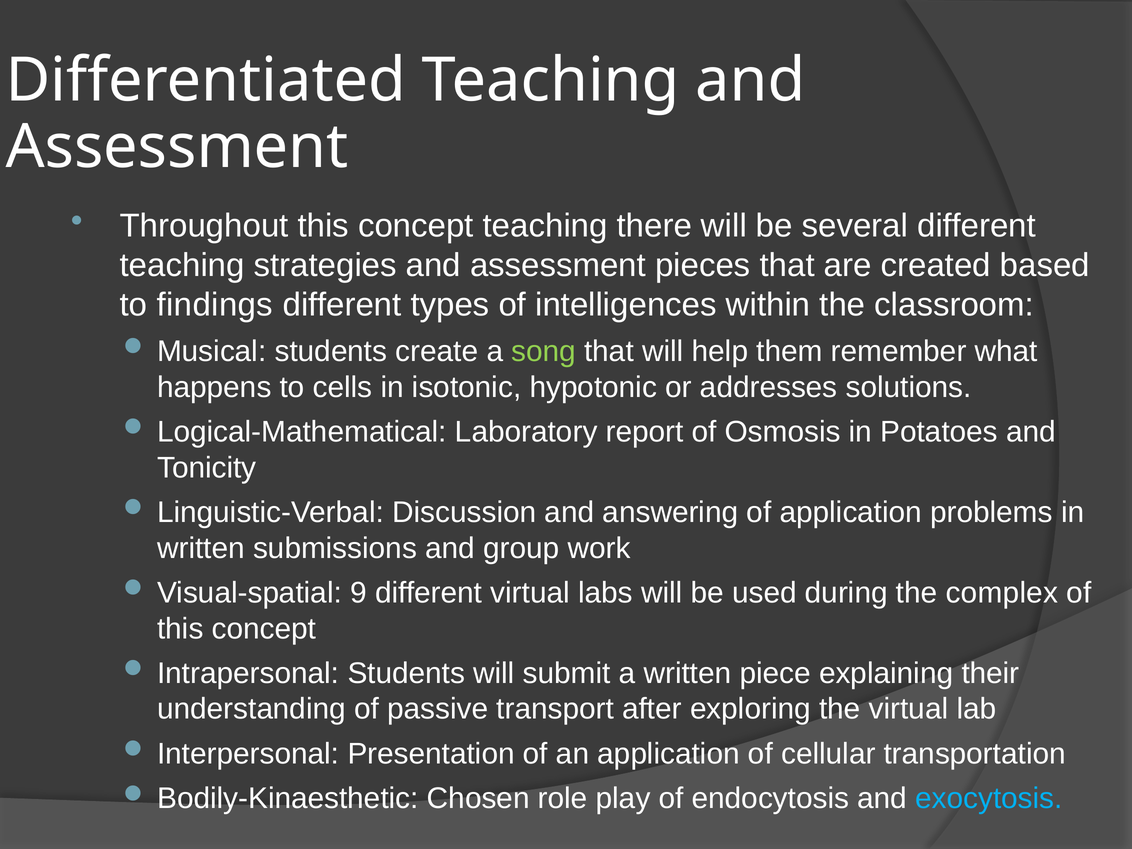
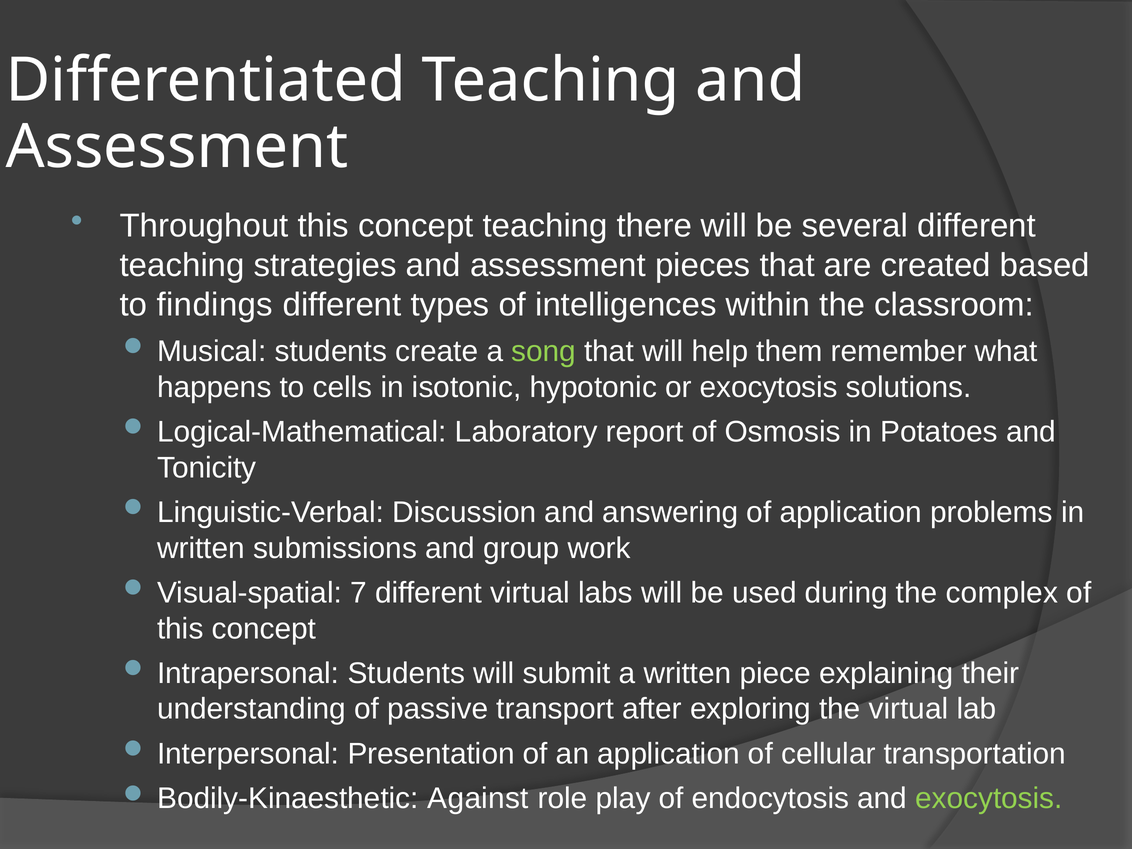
or addresses: addresses -> exocytosis (769, 387)
9: 9 -> 7 (359, 593)
Chosen: Chosen -> Against (478, 798)
exocytosis colour: light blue -> light green (989, 798)
